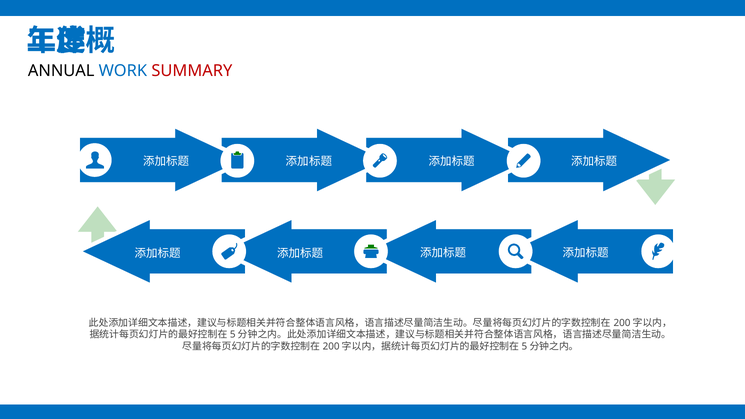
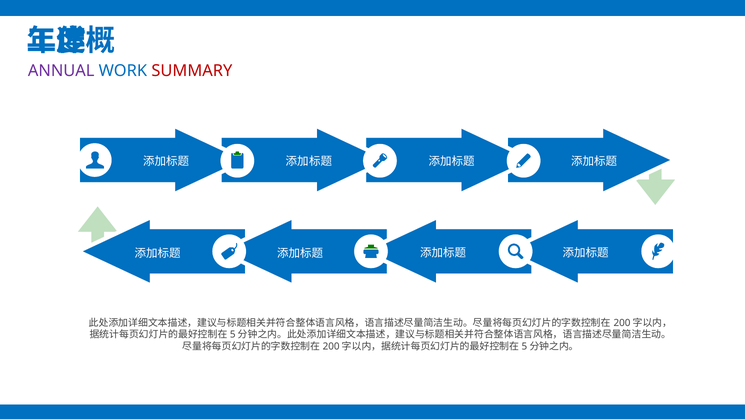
ANNUAL colour: black -> purple (61, 71)
